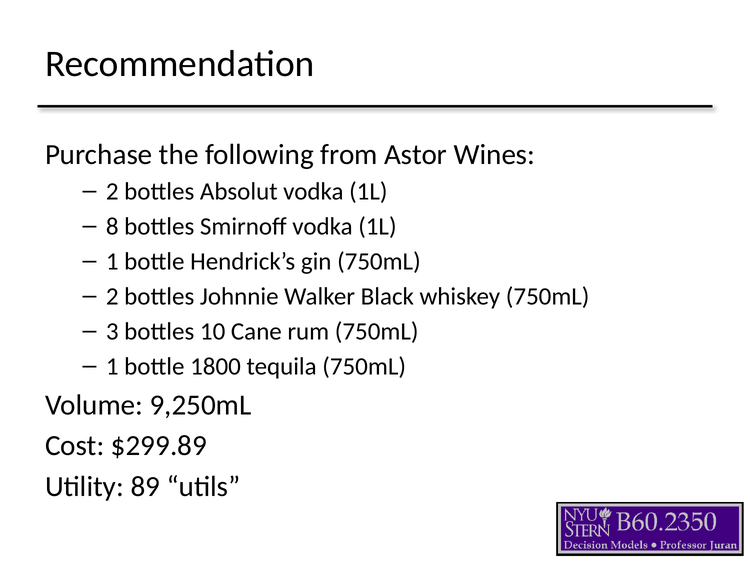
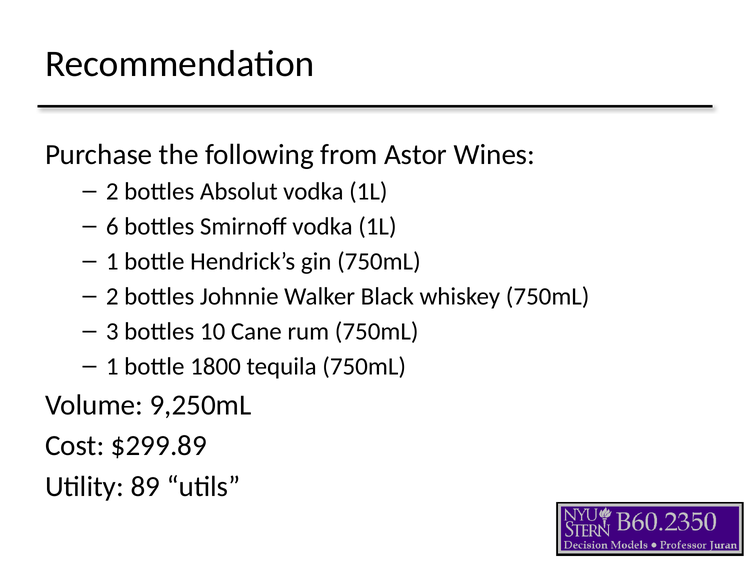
8: 8 -> 6 (112, 227)
